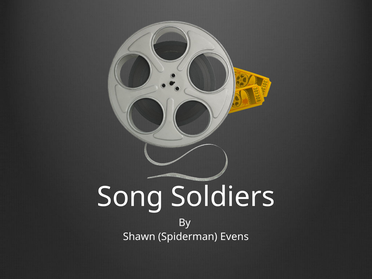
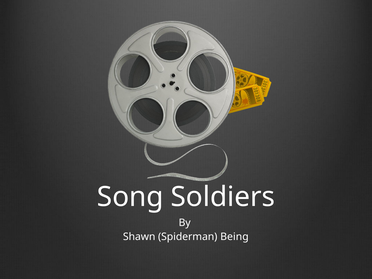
Evens: Evens -> Being (234, 237)
